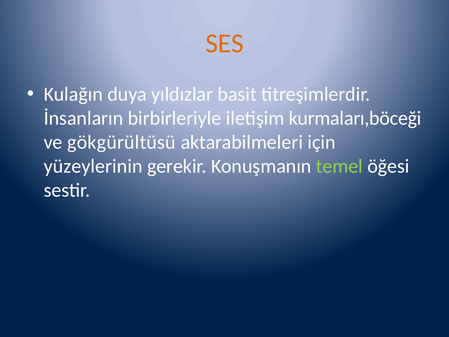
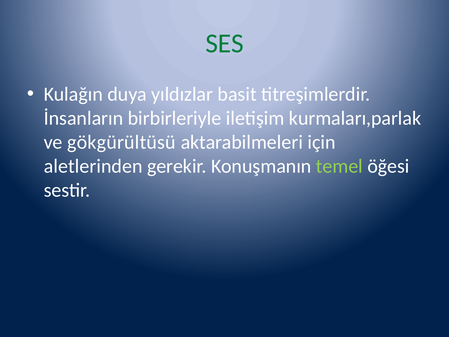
SES colour: orange -> green (225, 43)
kurmaları,böceği: kurmaları,böceği -> kurmaları,parlak (355, 118)
yüzeylerinin: yüzeylerinin -> aletlerinden (93, 166)
